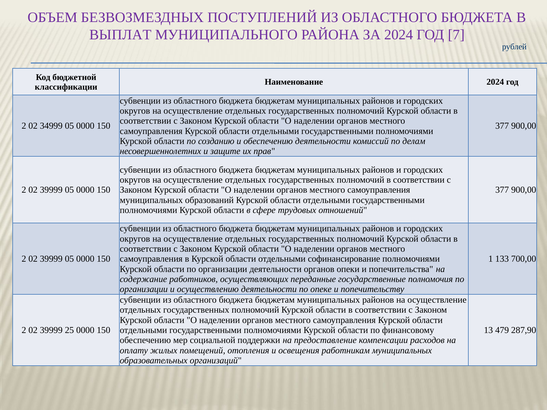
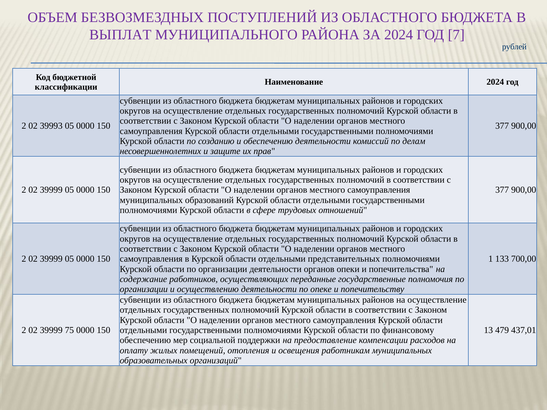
34999: 34999 -> 39993 (51, 126)
софинансирование: софинансирование -> представительных (344, 259)
25: 25 -> 75 (69, 330)
287,90: 287,90 -> 437,01 (524, 330)
